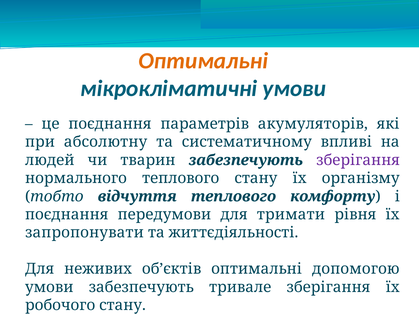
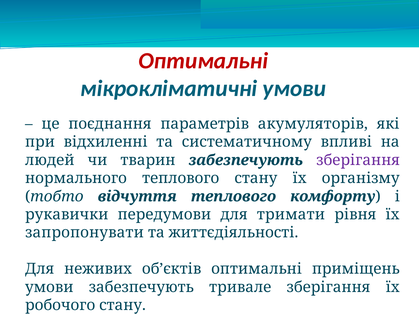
Оптимальні colour: orange -> red (203, 61)
абсолютну: абсолютну -> відхиленні (106, 142)
поєднання: поєднання -> рукавички (67, 215)
допомогою: допомогою -> приміщень (356, 269)
